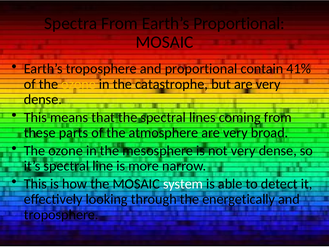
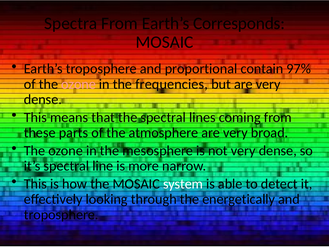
Earth’s Proportional: Proportional -> Corresponds (239, 23)
41%: 41% -> 97% (299, 69)
ozone colour: yellow -> pink (79, 84)
catastrophe: catastrophe -> frequencies (172, 84)
